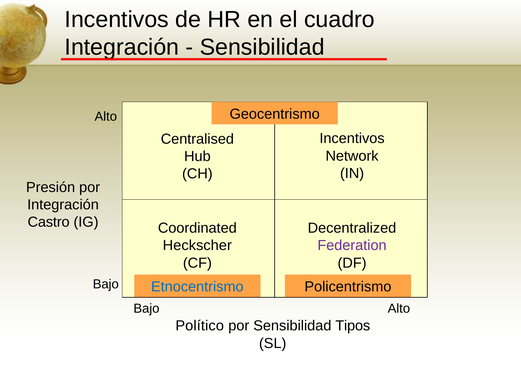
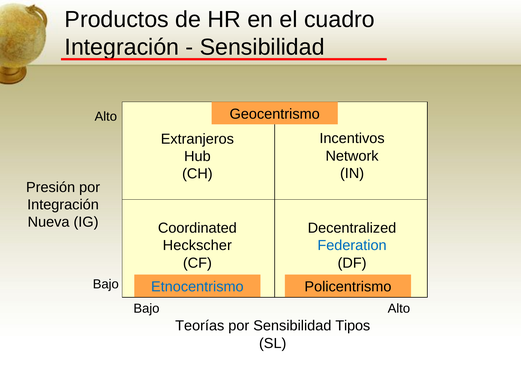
Incentivos: Incentivos -> Productos (117, 19)
Centralised: Centralised -> Extranjeros (197, 139)
Castro: Castro -> Nueva (49, 222)
Federation colour: purple -> blue (352, 245)
Político: Político -> Teorías (200, 326)
